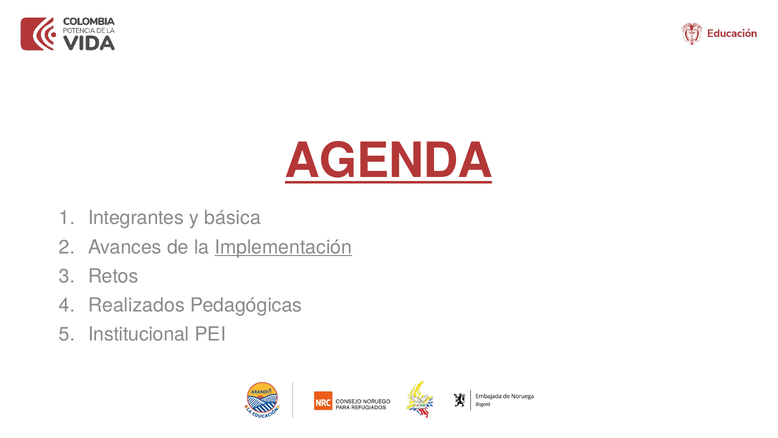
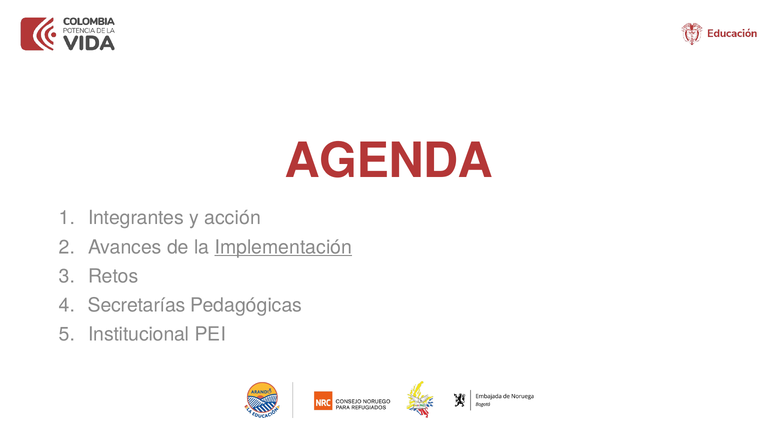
AGENDA underline: present -> none (389, 161)
básica: básica -> acción (233, 218)
Realizados: Realizados -> Secretarías (137, 305)
